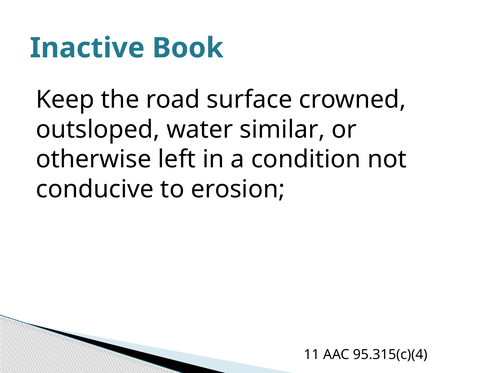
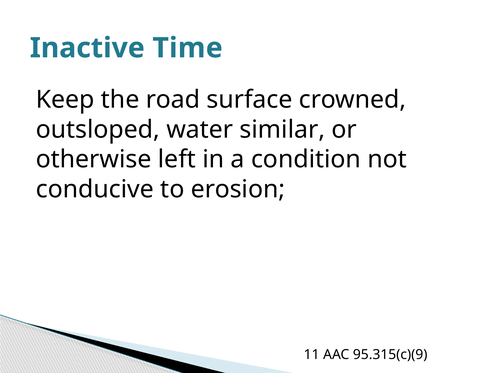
Book: Book -> Time (188, 48)
95.315(c)(4: 95.315(c)(4 -> 95.315(c)(9 (390, 355)
